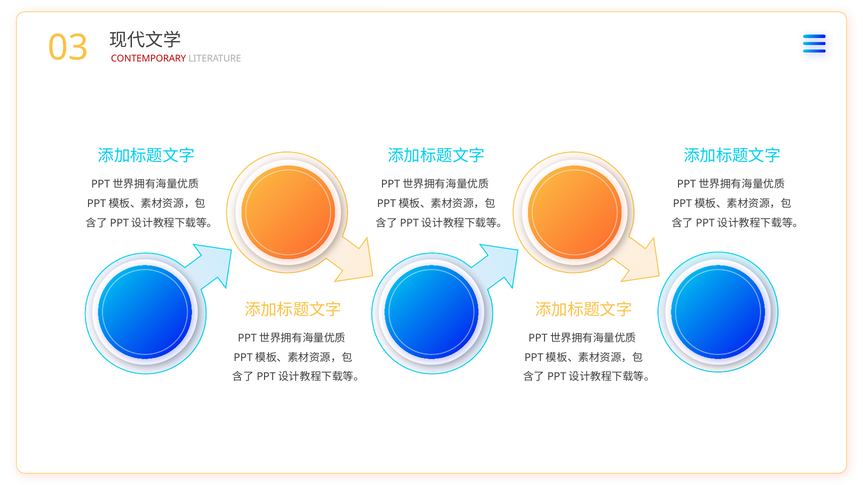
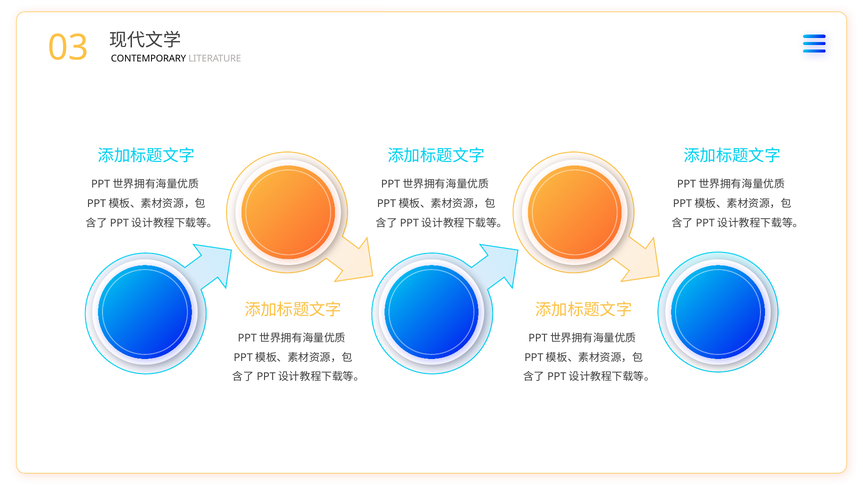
CONTEMPORARY colour: red -> black (148, 59)
